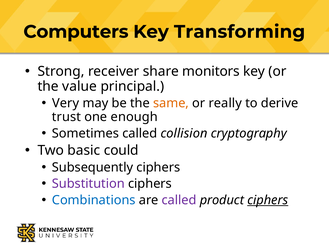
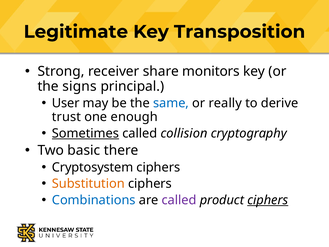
Computers: Computers -> Legitimate (76, 32)
Transforming: Transforming -> Transposition (240, 32)
value: value -> signs (80, 86)
Very: Very -> User (66, 103)
same colour: orange -> blue (171, 103)
Sometimes underline: none -> present (85, 133)
could: could -> there (121, 150)
Subsequently: Subsequently -> Cryptosystem (93, 167)
Substitution colour: purple -> orange (88, 183)
